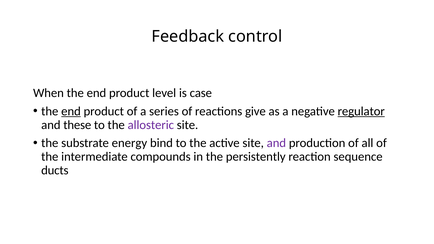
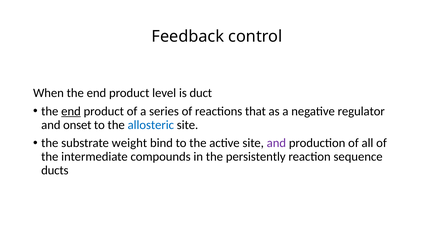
case: case -> duct (201, 93)
give: give -> that (255, 111)
regulator underline: present -> none (361, 111)
these: these -> onset (77, 125)
allosteric colour: purple -> blue (151, 125)
energy: energy -> weight (129, 143)
